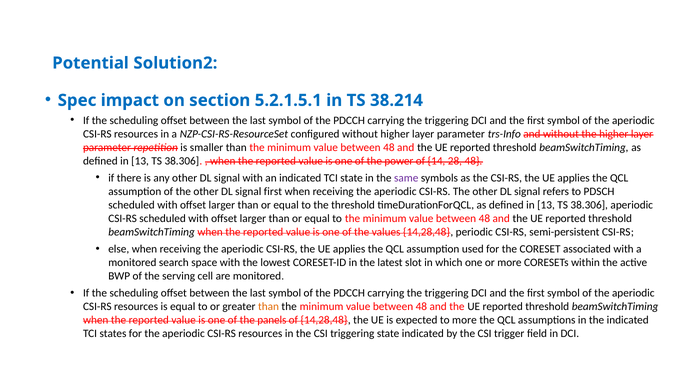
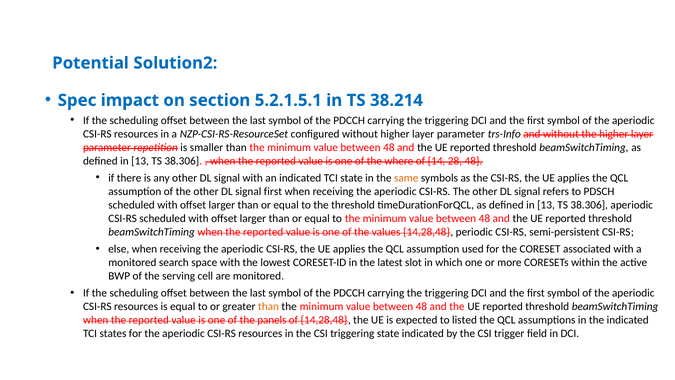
power: power -> where (399, 161)
same colour: purple -> orange (406, 178)
to more: more -> listed (464, 320)
